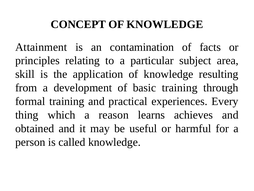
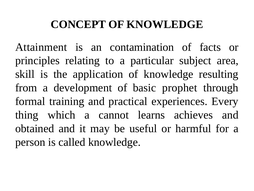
basic training: training -> prophet (180, 88)
reason: reason -> cannot (114, 115)
